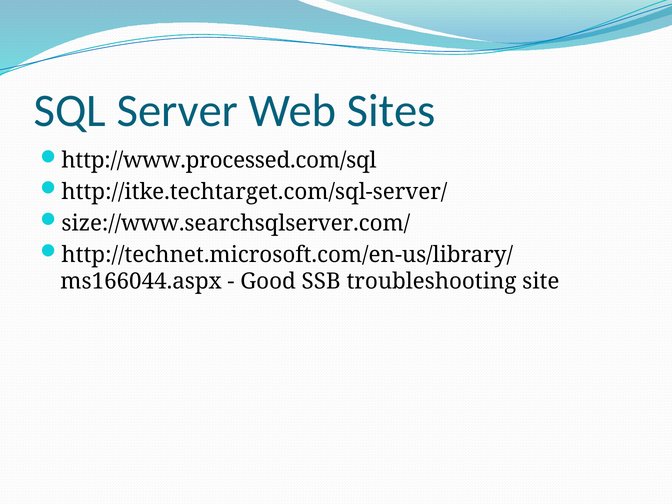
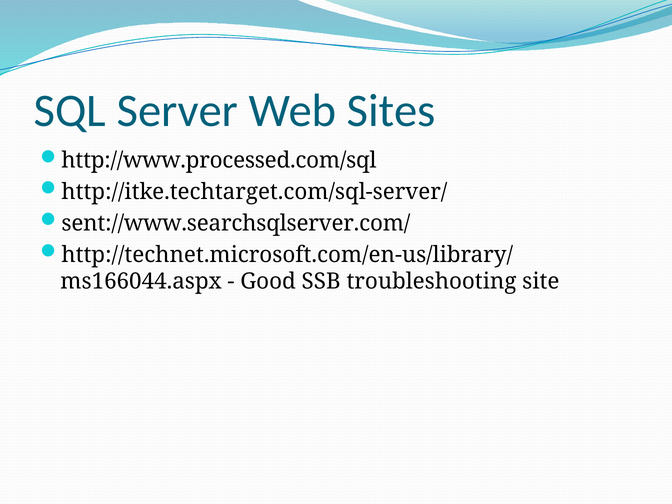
size://www.searchsqlserver.com/: size://www.searchsqlserver.com/ -> sent://www.searchsqlserver.com/ (236, 223)
